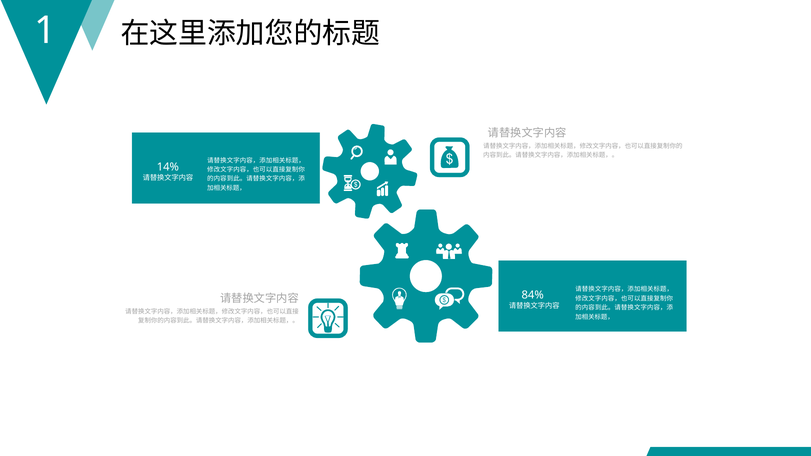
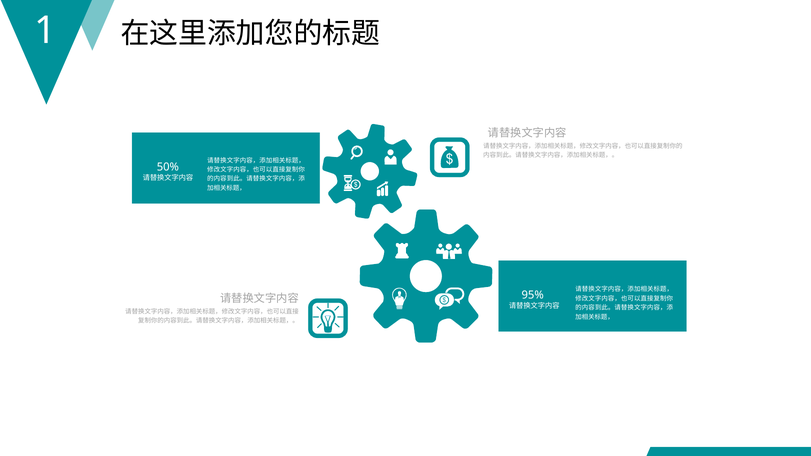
14%: 14% -> 50% (168, 167)
84%: 84% -> 95% (533, 295)
